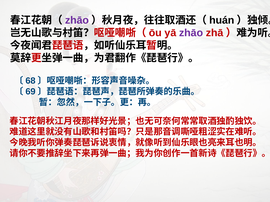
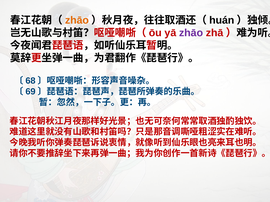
zhāo colour: purple -> orange (77, 20)
